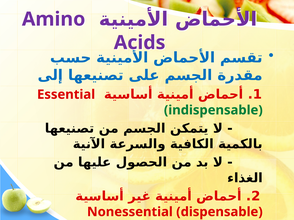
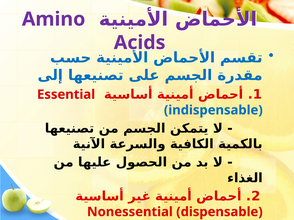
indispensable colour: green -> blue (213, 110)
